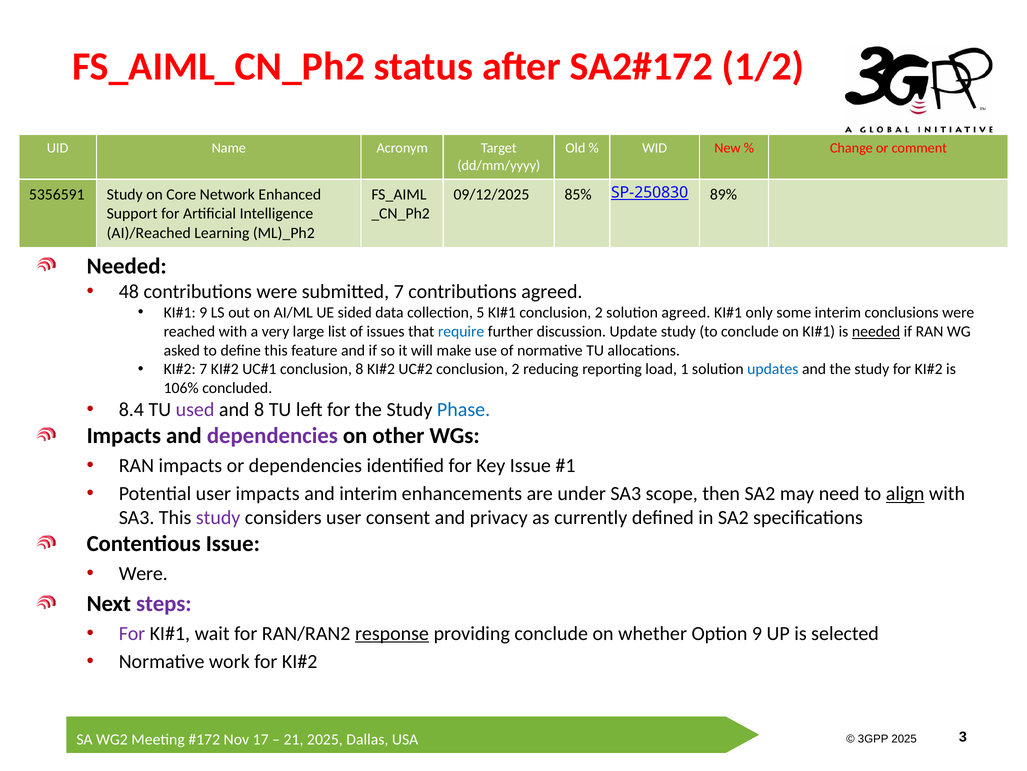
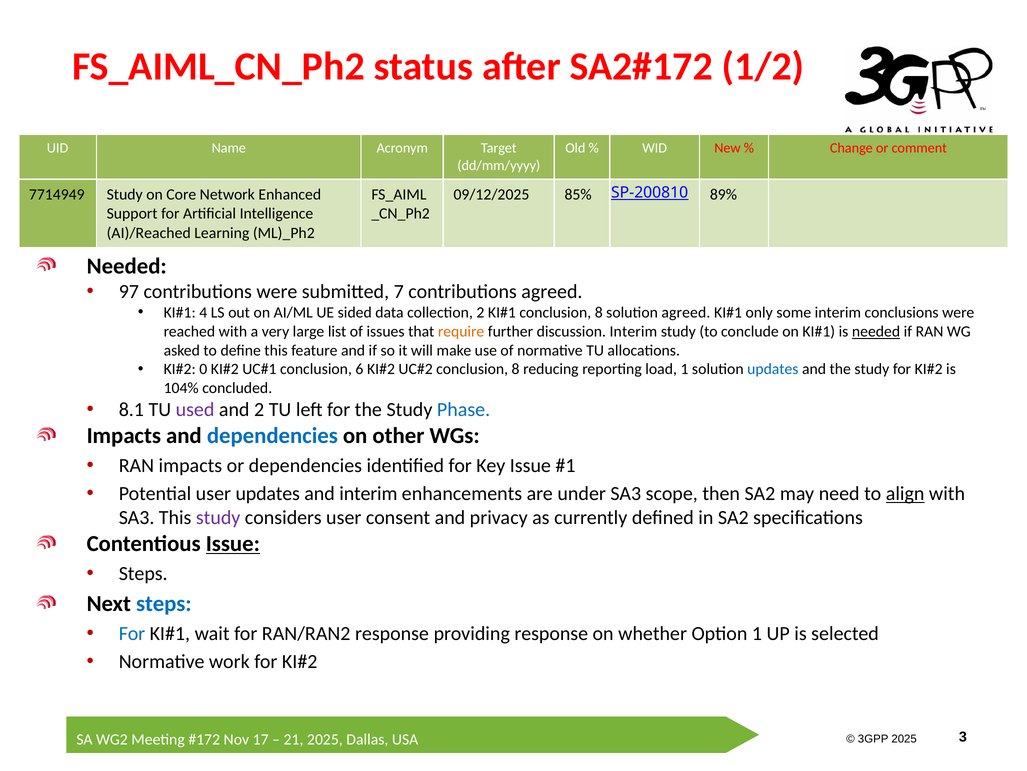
5356591: 5356591 -> 7714949 (57, 194)
SP-250830: SP-250830 -> SP-200810 (650, 192)
48: 48 -> 97 (129, 291)
9: 9 -> 4 (203, 312)
collection 5: 5 -> 2 (480, 312)
2: 2 -> 8 (599, 312)
require colour: blue -> orange (461, 331)
discussion Update: Update -> Interim (633, 331)
7: 7 -> 0 (203, 369)
conclusion 8: 8 -> 6 (359, 369)
2: 2 -> 8 (516, 369)
106%: 106% -> 104% (181, 388)
8.4: 8.4 -> 8.1 (131, 409)
and 8: 8 -> 2 (259, 409)
dependencies colour: purple -> blue (272, 435)
user impacts: impacts -> updates (268, 493)
Issue underline: none -> present (233, 543)
Were: Were -> Steps (143, 573)
steps colour: purple -> blue (164, 603)
For colour: purple -> blue (132, 633)
response underline: present -> none (392, 633)
providing conclude: conclude -> response (551, 633)
Option 9: 9 -> 1 (757, 633)
